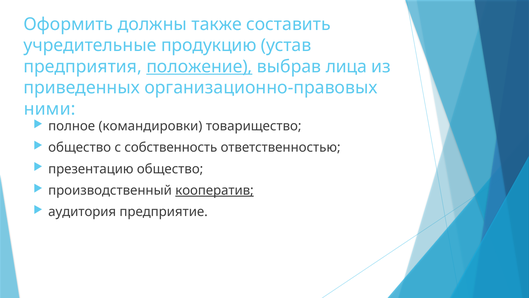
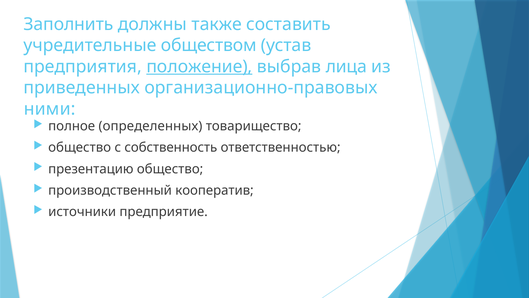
Оформить: Оформить -> Заполнить (68, 24)
продукцию: продукцию -> обществом (209, 45)
командировки: командировки -> определенных (150, 126)
кооператив underline: present -> none (214, 190)
аудитория: аудитория -> источники (82, 212)
